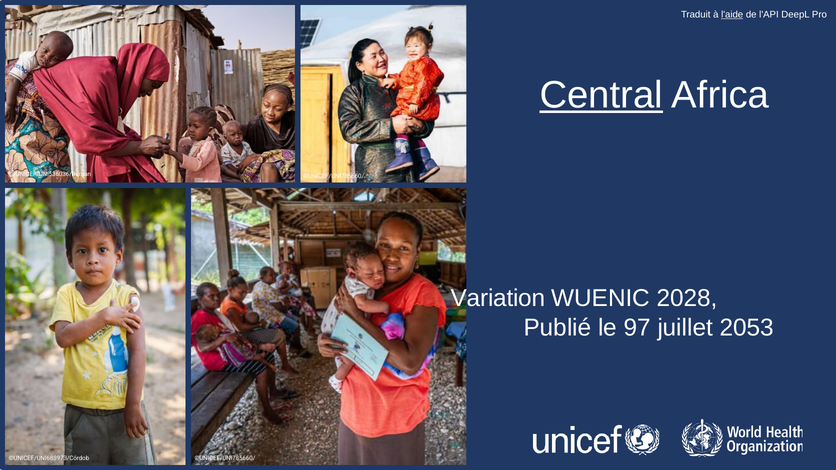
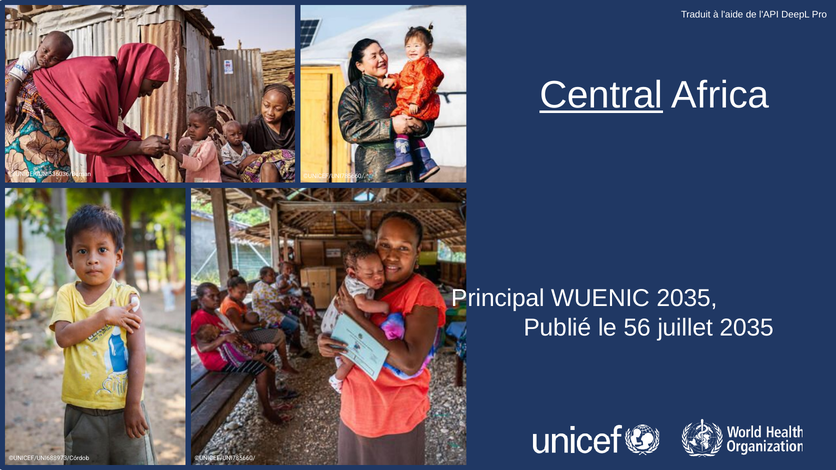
l'aide underline: present -> none (732, 15)
Variation: Variation -> Principal (498, 298)
WUENIC 2028: 2028 -> 2035 (687, 298)
97: 97 -> 56 (637, 328)
juillet 2053: 2053 -> 2035 (747, 328)
